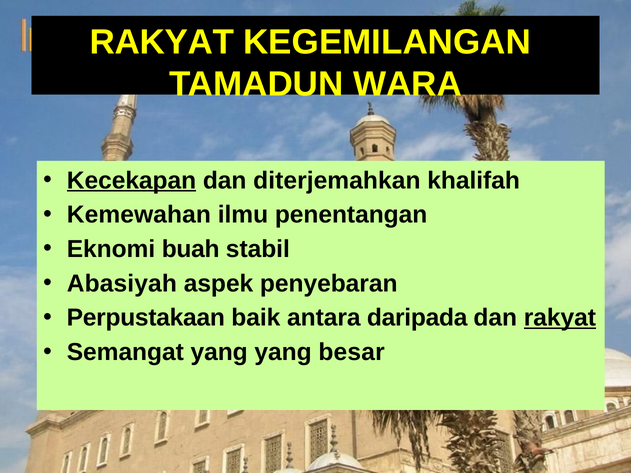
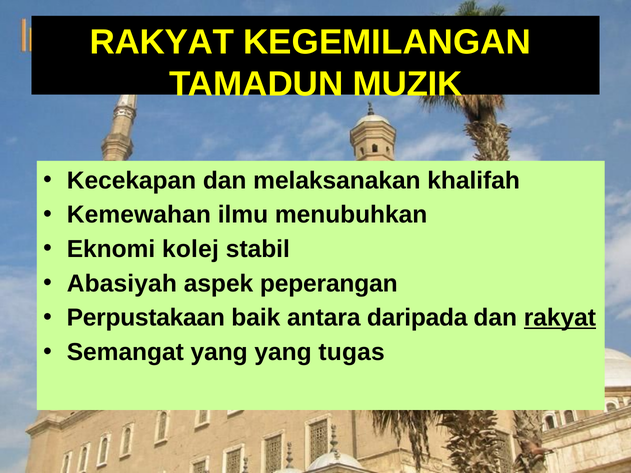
WARA: WARA -> MUZIK (408, 84)
Kecekapan underline: present -> none (131, 181)
diterjemahkan: diterjemahkan -> melaksanakan (337, 181)
penentangan: penentangan -> menubuhkan (351, 215)
buah: buah -> kolej (190, 249)
penyebaran: penyebaran -> peperangan (329, 284)
besar: besar -> tugas (352, 352)
